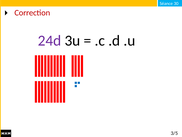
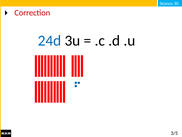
24d colour: purple -> blue (50, 41)
